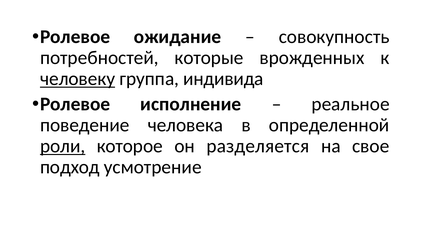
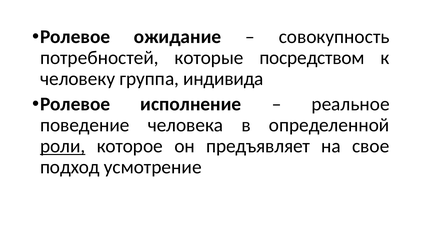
врожденных: врожденных -> посредством (312, 58)
человеку underline: present -> none (78, 79)
разделяется: разделяется -> предъявляет (258, 146)
